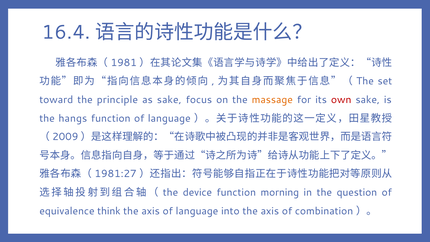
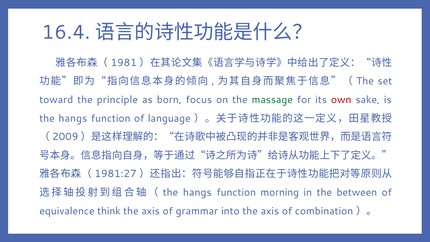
as sake: sake -> born (169, 100)
massage colour: orange -> green (272, 100)
device: device -> hangs (197, 192)
question: question -> between (357, 192)
axis of language: language -> grammar (197, 211)
